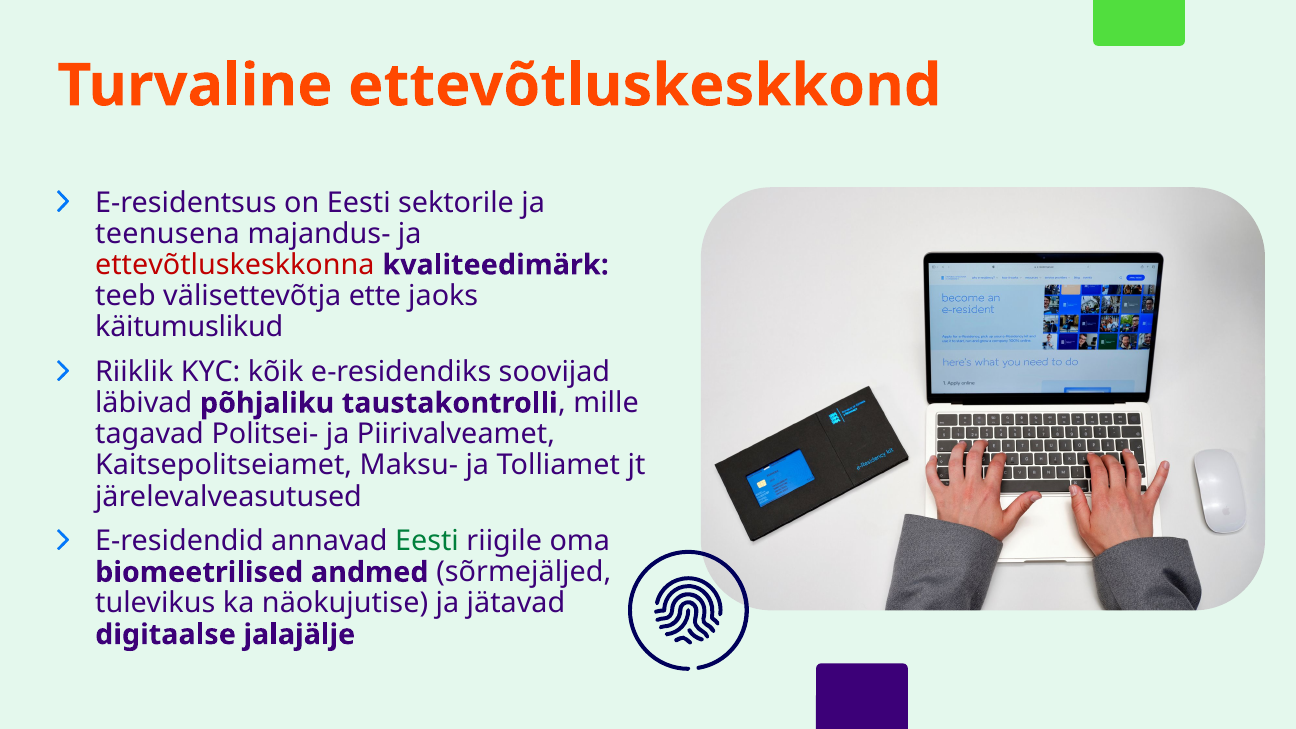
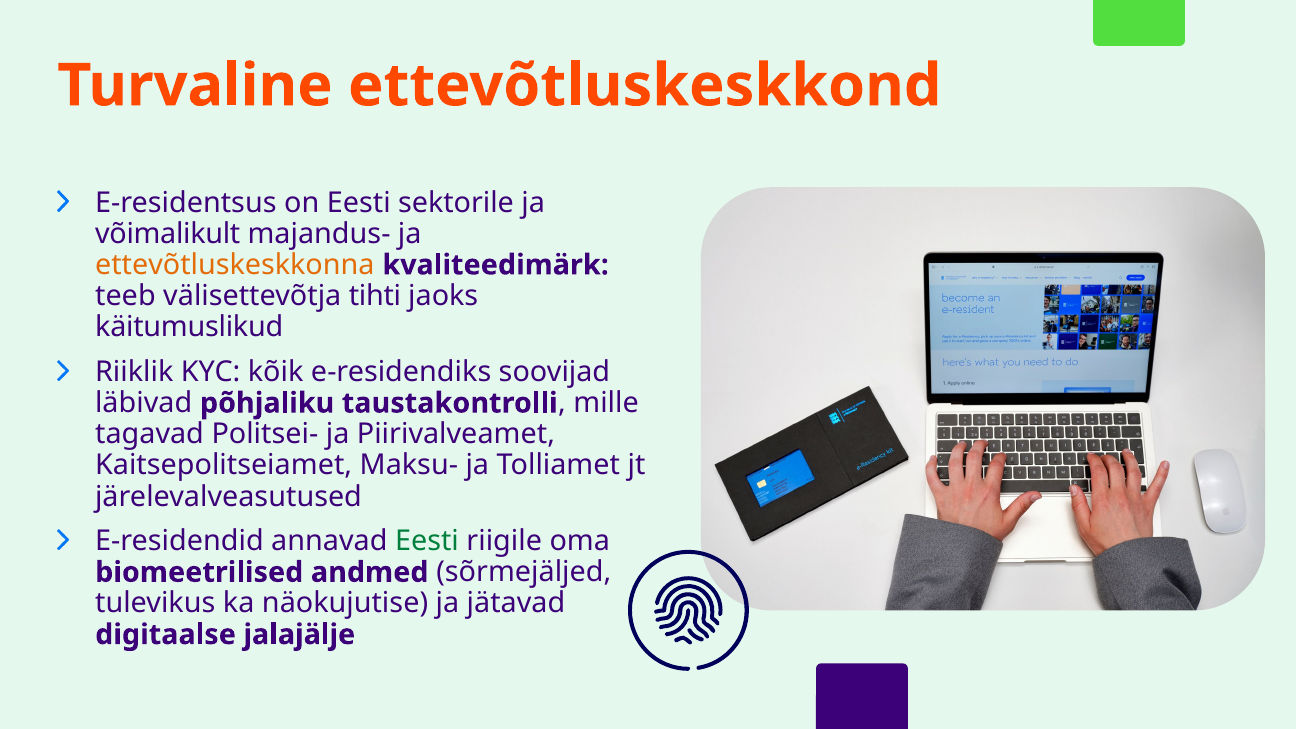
teenusena: teenusena -> võimalikult (168, 234)
ettevõtluskeskkonna colour: red -> orange (235, 265)
ette: ette -> tihti (375, 296)
